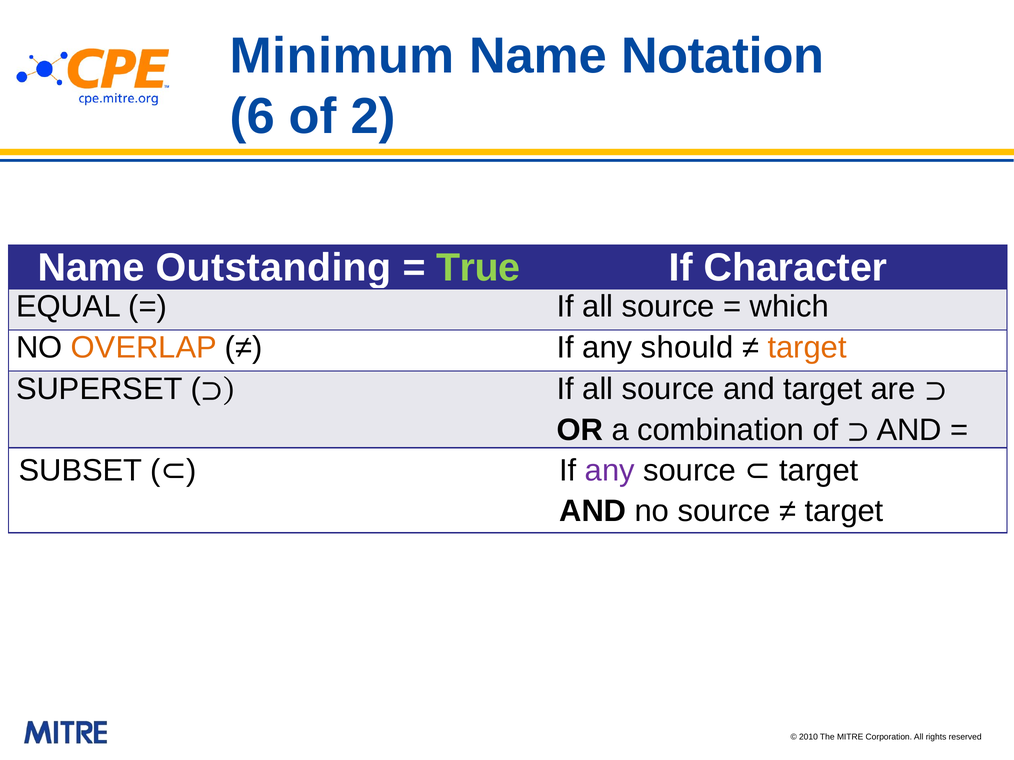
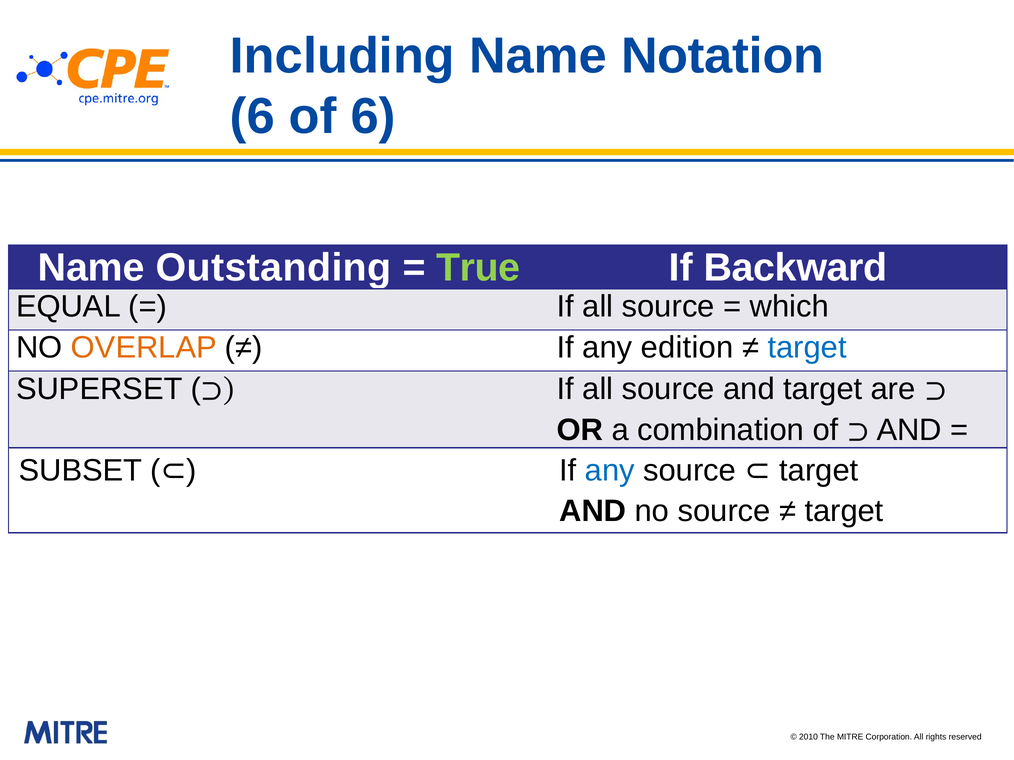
Minimum: Minimum -> Including (342, 56)
of 2: 2 -> 6 (373, 117)
Character: Character -> Backward (796, 268)
should: should -> edition (687, 348)
target colour: orange -> blue (807, 348)
any colour: purple -> blue (610, 471)
